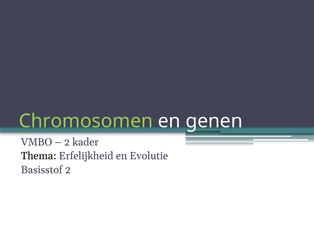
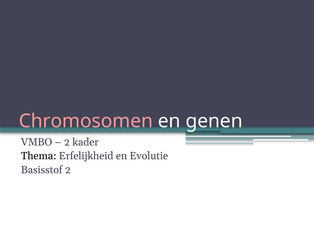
Chromosomen colour: light green -> pink (86, 121)
